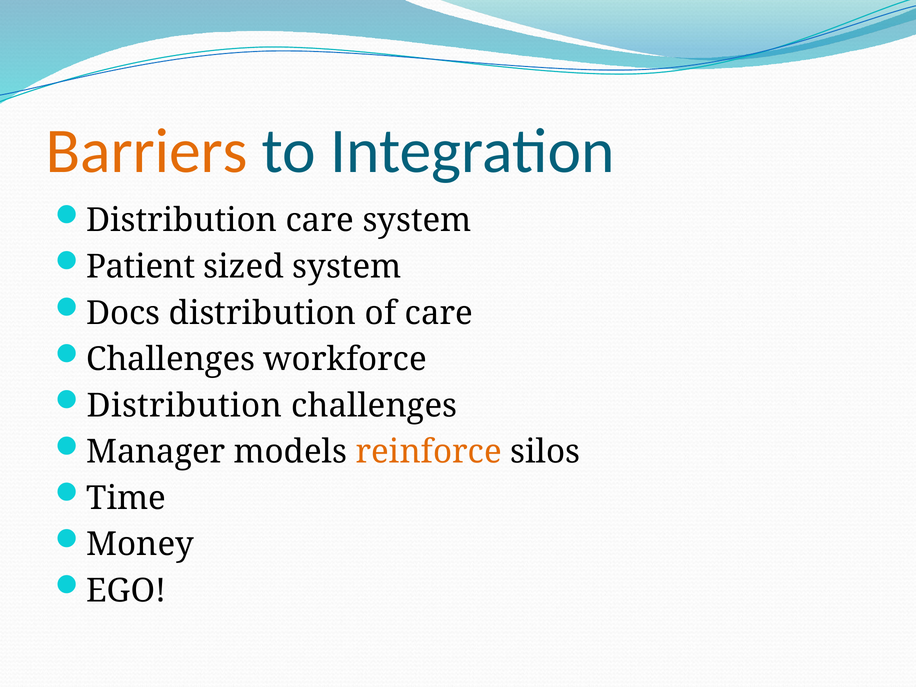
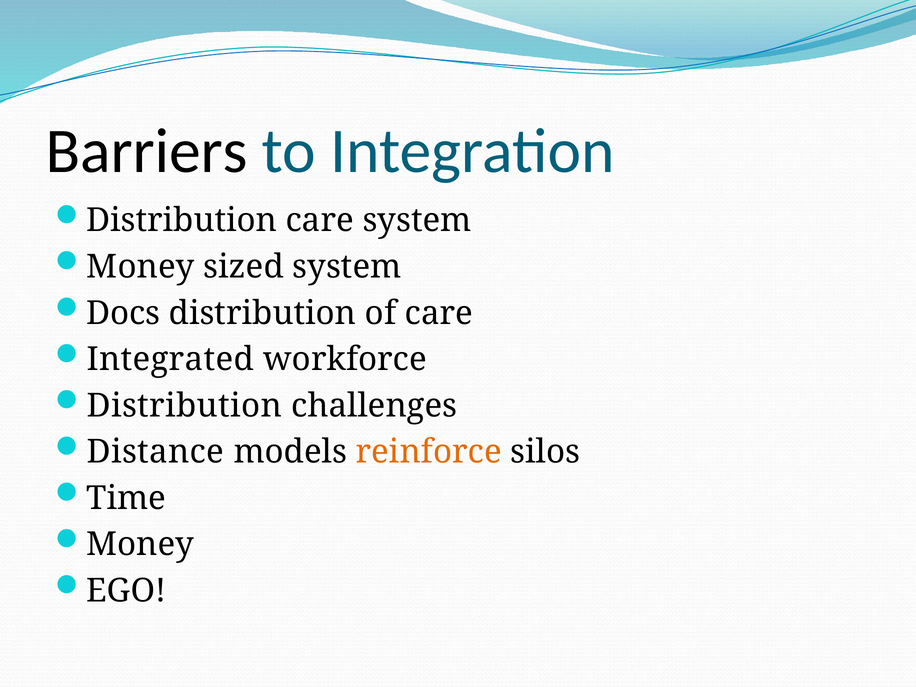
Barriers colour: orange -> black (147, 151)
Patient: Patient -> Money (141, 267)
Challenges: Challenges -> Integrated (170, 359)
Manager: Manager -> Distance (155, 452)
